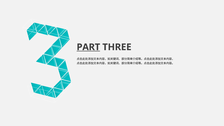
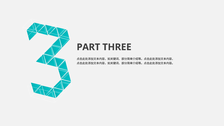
PART underline: present -> none (88, 47)
